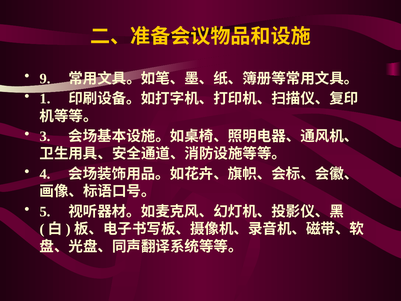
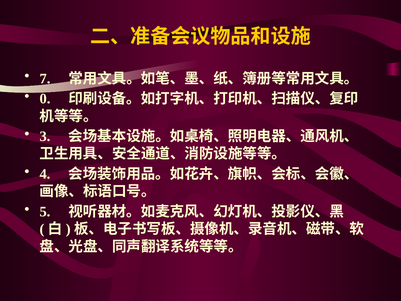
9: 9 -> 7 (45, 79)
1: 1 -> 0 (45, 99)
